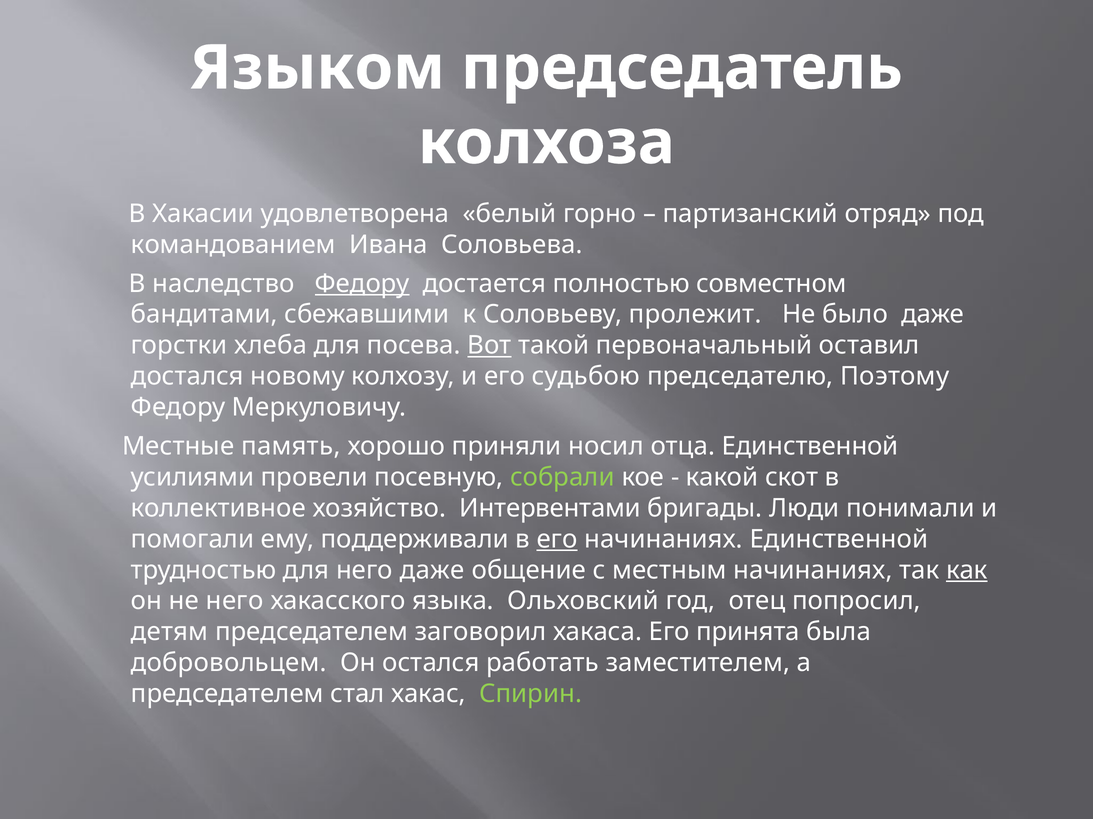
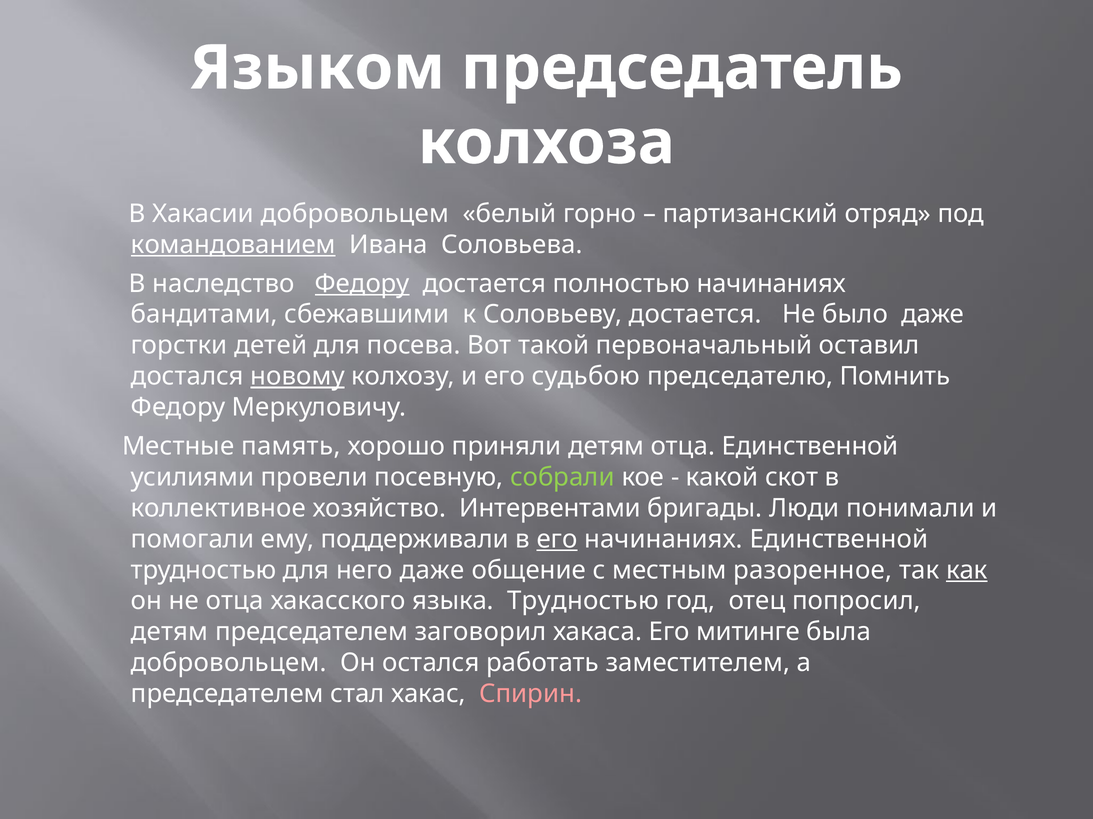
Хакасии удовлетворена: удовлетворена -> добровольцем (355, 214)
командованием underline: none -> present (233, 245)
полностью совместном: совместном -> начинаниях (771, 284)
Соловьеву пролежит: пролежит -> достается (695, 315)
хлеба: хлеба -> детей (271, 346)
Вот underline: present -> none (489, 346)
новому underline: none -> present (298, 377)
Поэтому: Поэтому -> Помнить (895, 377)
приняли носил: носил -> детям (606, 447)
местным начинаниях: начинаниях -> разоренное (813, 571)
не него: него -> отца (235, 601)
языка Ольховский: Ольховский -> Трудностью (583, 601)
принята: принята -> митинге (748, 632)
Спирин colour: light green -> pink (531, 694)
